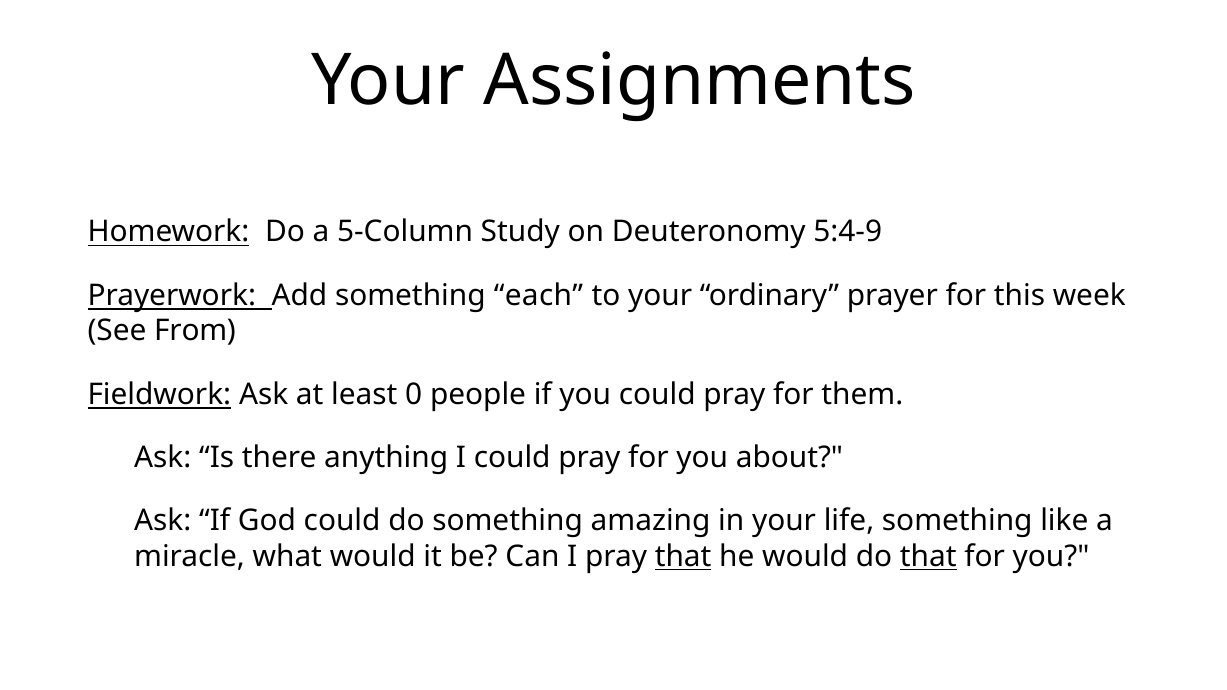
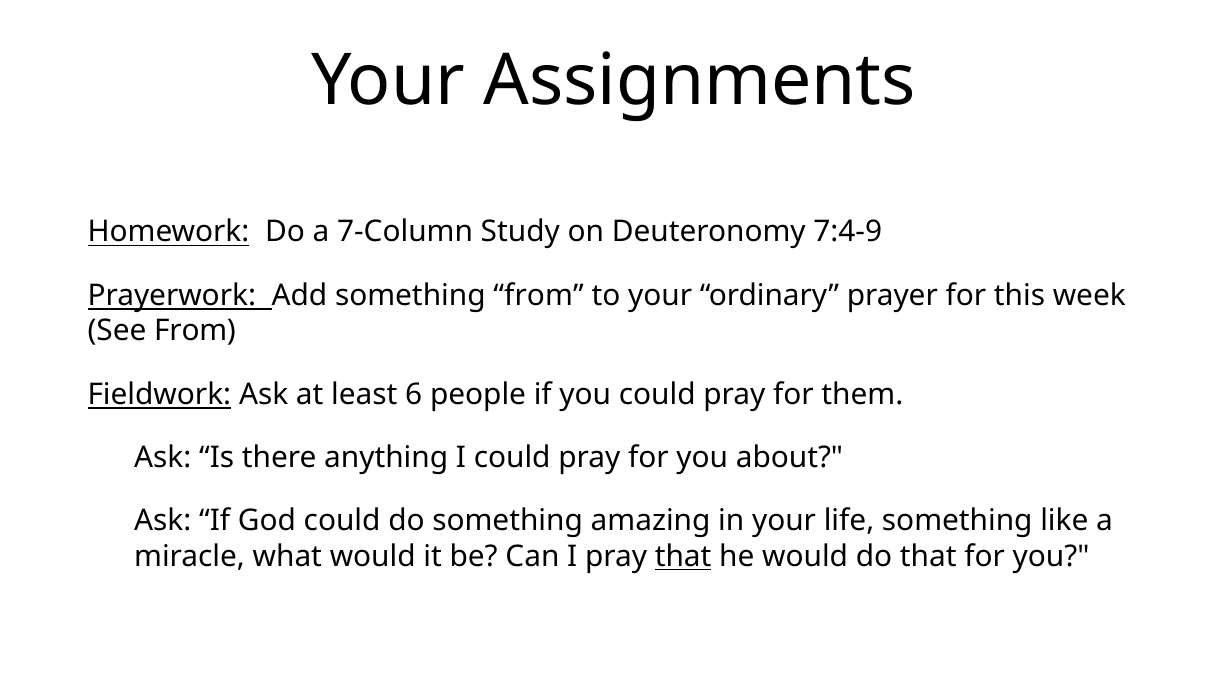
5-Column: 5-Column -> 7-Column (405, 232)
5:4-9: 5:4-9 -> 7:4-9 (848, 232)
something each: each -> from (539, 295)
0: 0 -> 6 (414, 394)
that underline: present -> none (928, 557)
